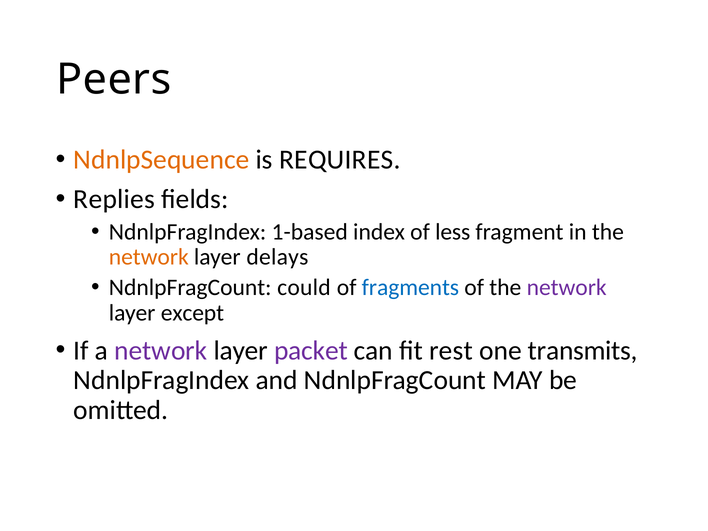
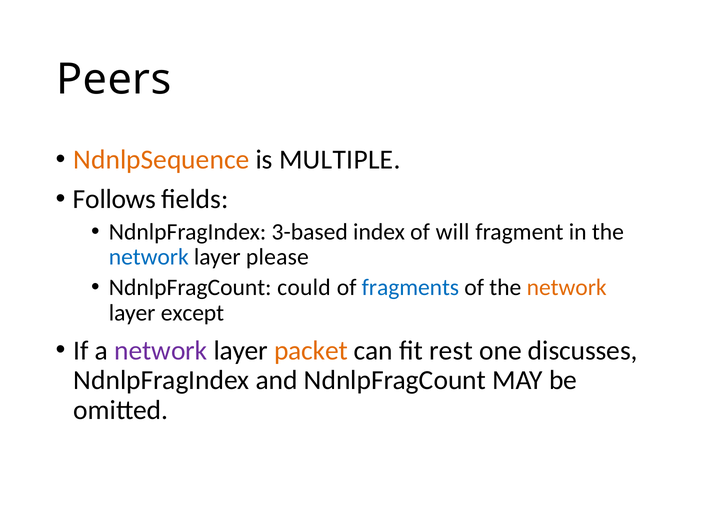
REQUIRES: REQUIRES -> MULTIPLE (340, 160)
Replies: Replies -> Follows (114, 199)
1-based: 1-based -> 3-based (310, 232)
less: less -> will (453, 232)
network colour: orange -> blue (149, 257)
delays: delays -> please (277, 257)
network colour: purple -> orange (567, 288)
packet colour: purple -> orange (311, 350)
transmits: transmits -> discusses (583, 350)
